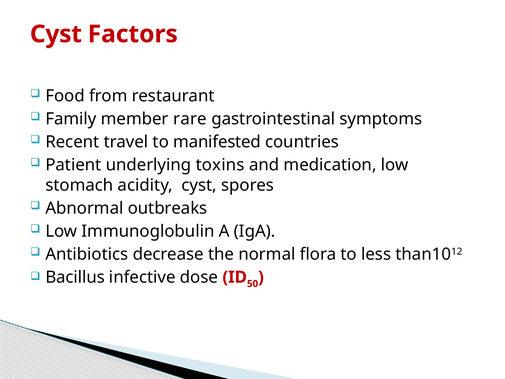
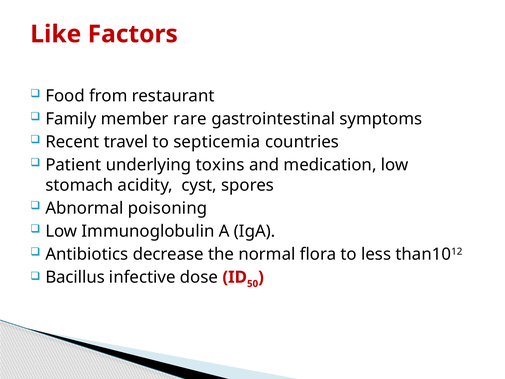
Cyst: Cyst -> Like (56, 34)
manifested: manifested -> septicemia (217, 142)
outbreaks: outbreaks -> poisoning (168, 208)
